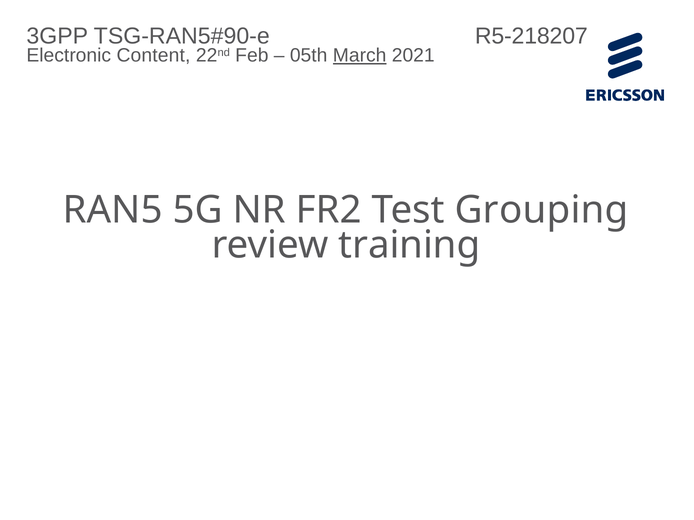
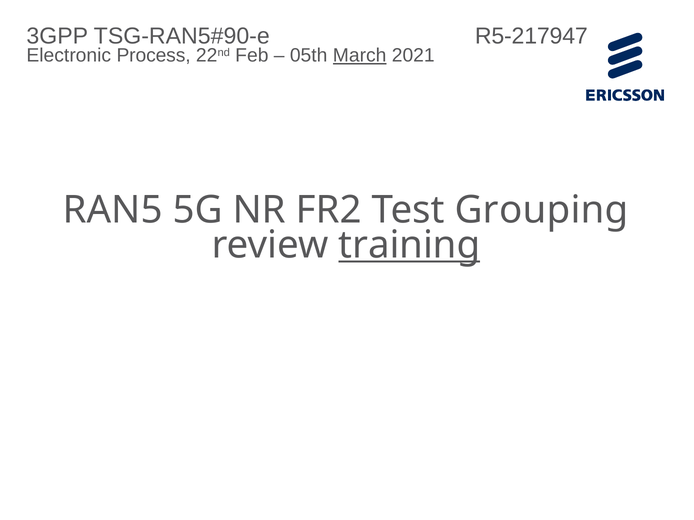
R5-218207: R5-218207 -> R5-217947 (531, 36)
Content: Content -> Process (154, 56)
training underline: none -> present (409, 245)
